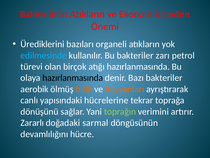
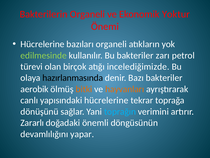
Bakterilerin Atıkların: Atıkların -> Organeli (87, 14)
Neden: Neden -> Yoktur (176, 14)
Ürediklerini: Ürediklerini -> Hücrelerine (42, 44)
edilmesinde colour: light blue -> light green (44, 55)
atığı hazırlanmasında: hazırlanmasında -> incelediğimizde (138, 66)
toprağın colour: light green -> light blue (120, 111)
sarmal: sarmal -> önemli (95, 122)
hücre: hücre -> yapar (82, 134)
